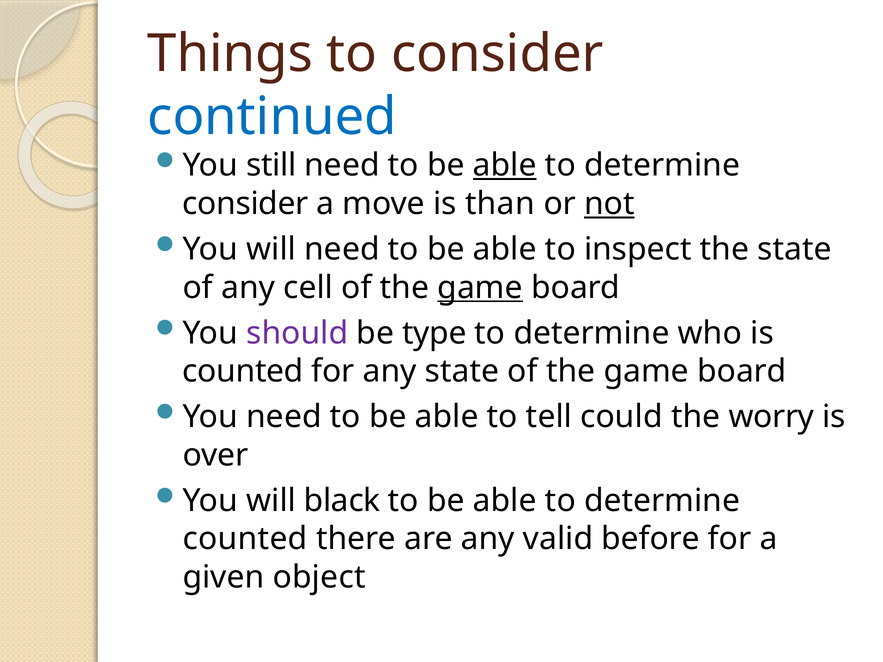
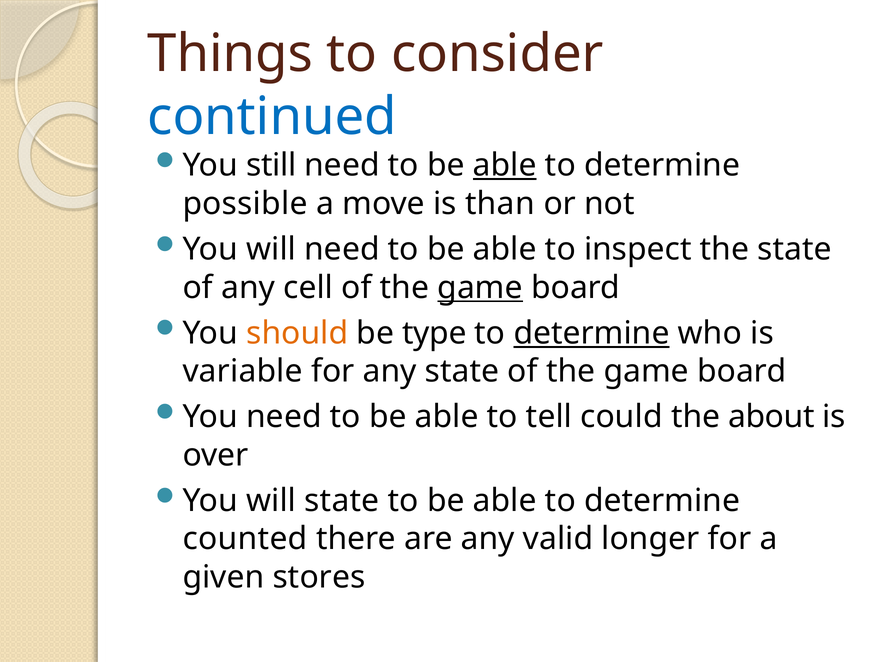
consider: consider -> possible (245, 204)
not underline: present -> none (609, 204)
should colour: purple -> orange (297, 333)
determine underline: none -> present (592, 333)
counted: counted -> variable (243, 371)
worry: worry -> about (771, 417)
will black: black -> state (342, 501)
before: before -> longer (650, 539)
object: object -> stores (319, 577)
